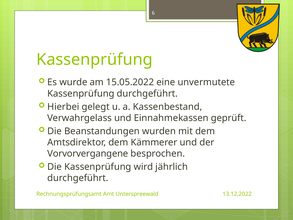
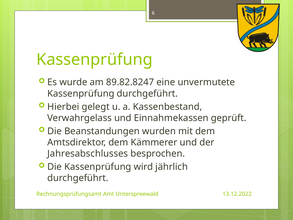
15.05.2022: 15.05.2022 -> 89.82.8247 (130, 82)
Vorvorvergangene: Vorvorvergangene -> Jahresabschlusses (88, 153)
